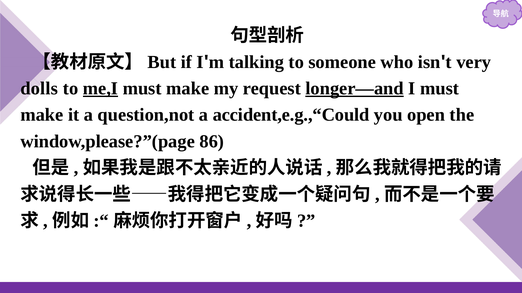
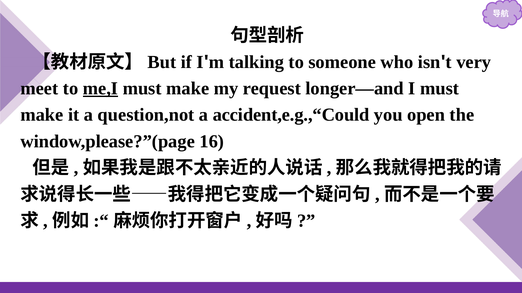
dolls: dolls -> meet (39, 89)
longer—and underline: present -> none (355, 89)
86: 86 -> 16 (212, 142)
